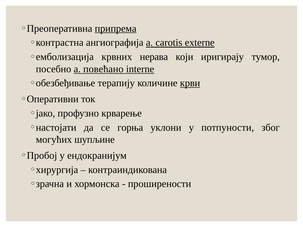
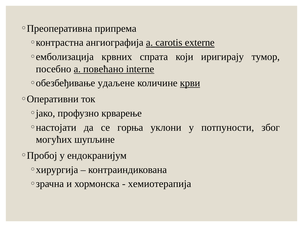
припрема underline: present -> none (116, 28)
нерава: нерава -> спрата (154, 57)
терапију: терапију -> удаљене (116, 83)
проширености: проширености -> хемиотерапија (160, 184)
